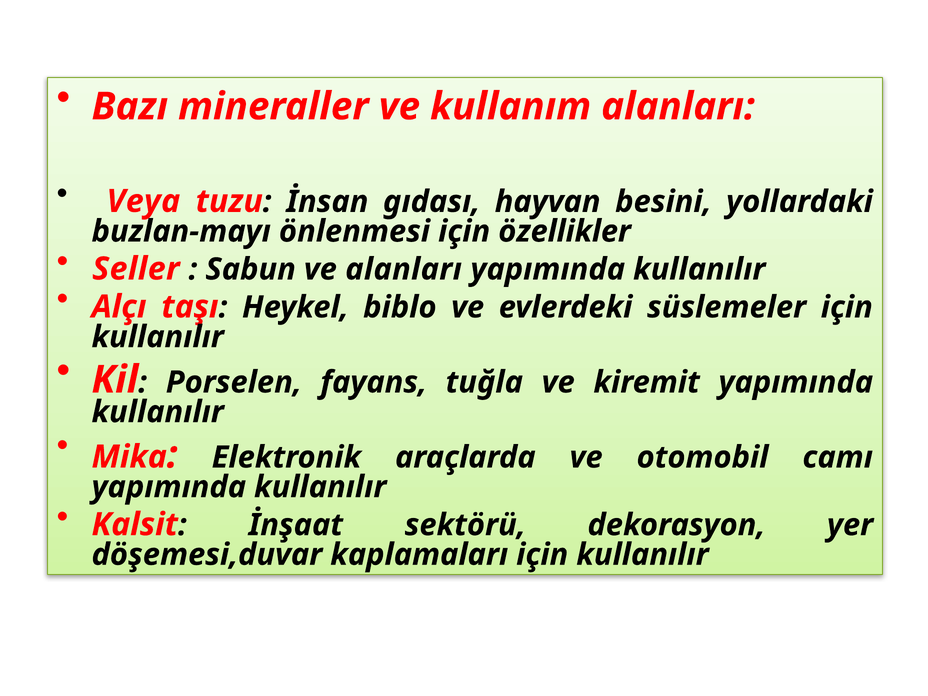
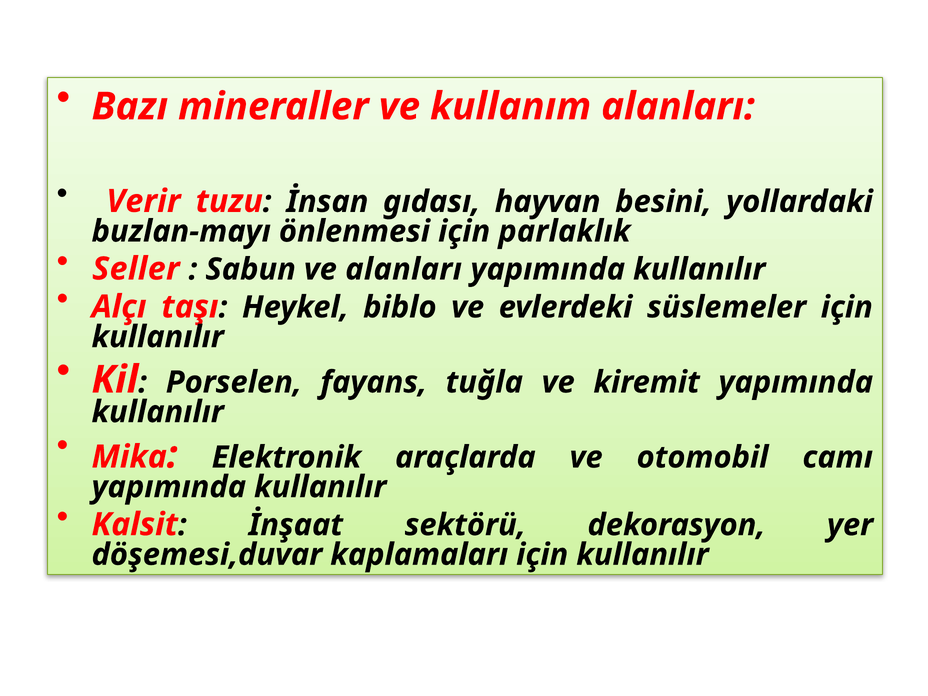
Veya: Veya -> Verir (143, 201)
özellikler: özellikler -> parlaklık (564, 231)
